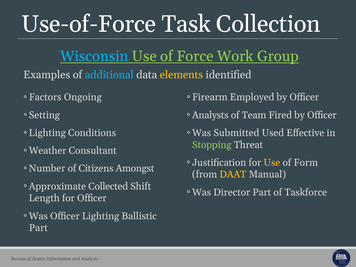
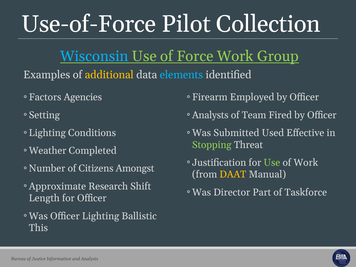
Task: Task -> Pilot (186, 24)
additional colour: light blue -> yellow (109, 75)
elements colour: yellow -> light blue (181, 75)
Ongoing: Ongoing -> Agencies (83, 97)
Consultant: Consultant -> Completed (93, 151)
Use colour: yellow -> light green (272, 163)
of Form: Form -> Work (306, 163)
Collected: Collected -> Research (108, 186)
Part: Part -> This (38, 228)
